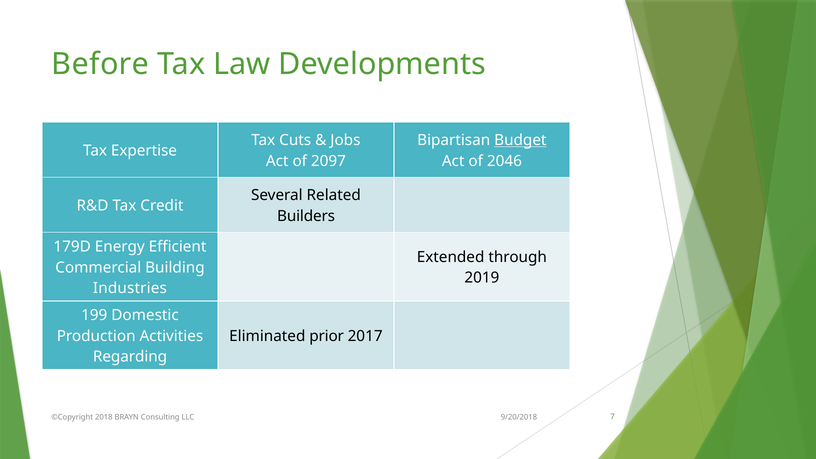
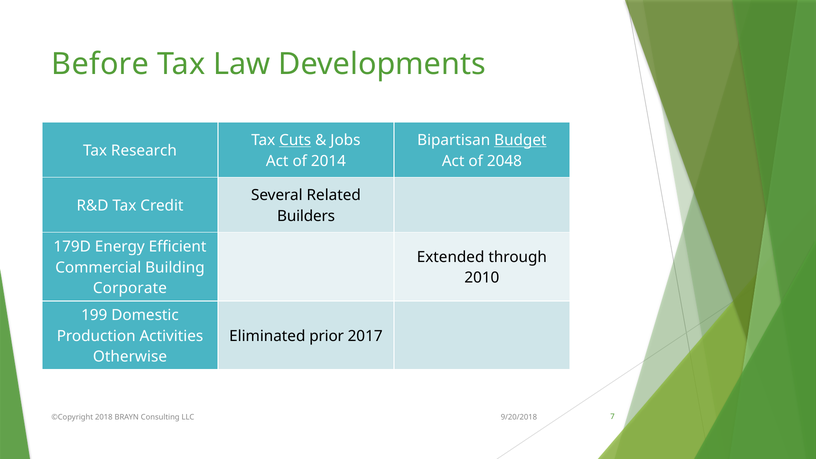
Cuts underline: none -> present (295, 140)
Expertise: Expertise -> Research (144, 151)
2097: 2097 -> 2014 (328, 161)
2046: 2046 -> 2048 (504, 161)
2019: 2019 -> 2010 (482, 278)
Industries: Industries -> Corporate (130, 288)
Regarding: Regarding -> Otherwise (130, 357)
